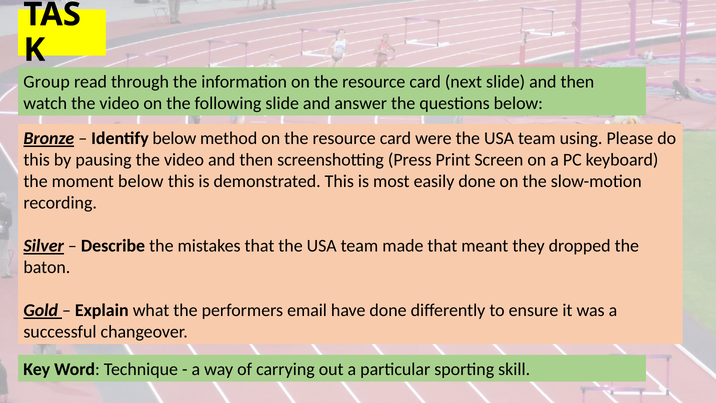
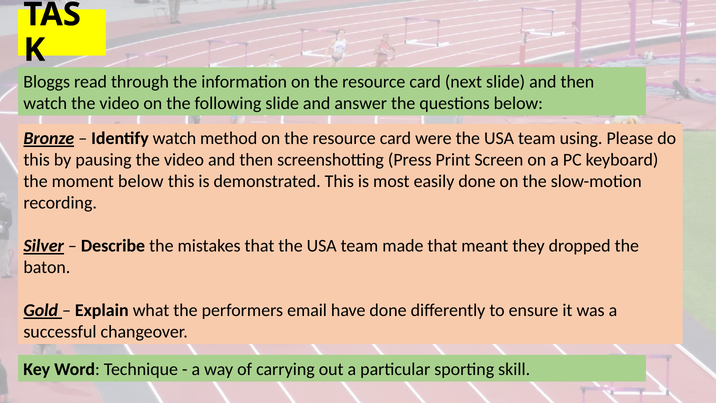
Group: Group -> Bloggs (47, 82)
Identify below: below -> watch (174, 138)
